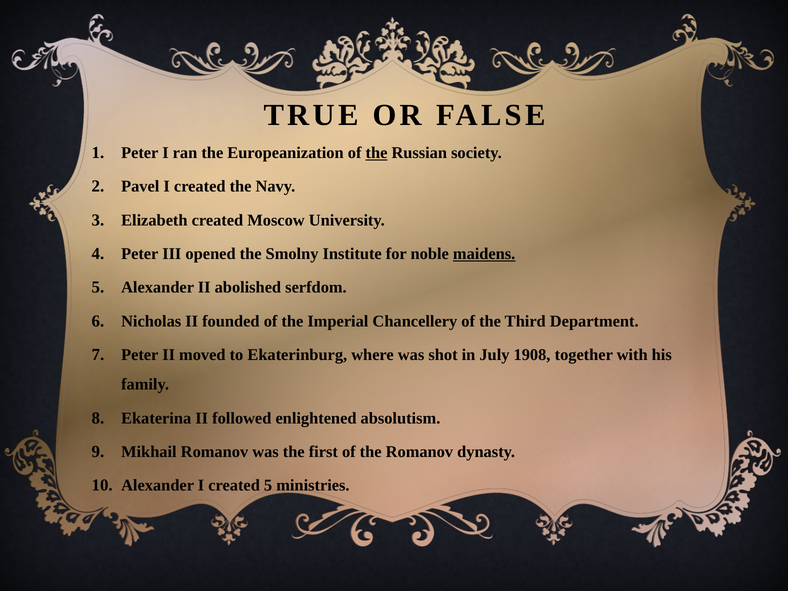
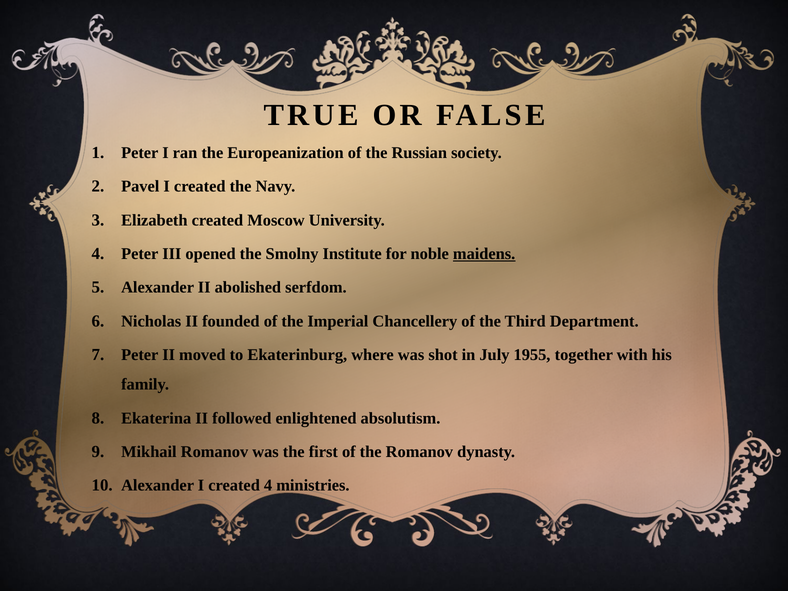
the underline: present -> none (376, 153)
1908: 1908 -> 1955 (532, 355)
created 5: 5 -> 4 (268, 485)
